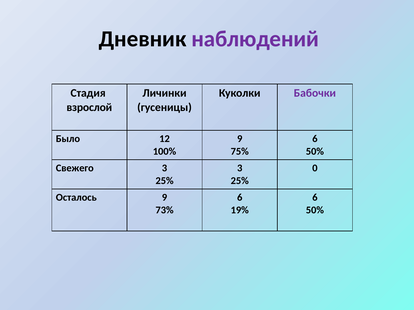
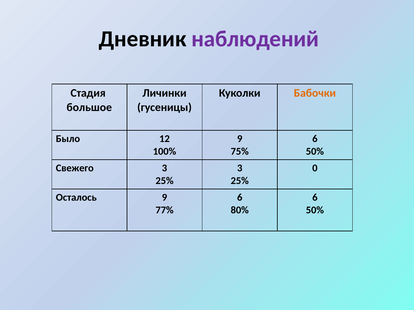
Бабочки colour: purple -> orange (315, 93)
взрослой: взрослой -> большое (89, 107)
73%: 73% -> 77% (165, 210)
19%: 19% -> 80% (240, 210)
